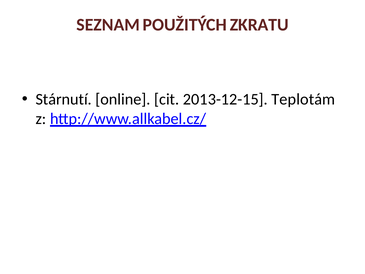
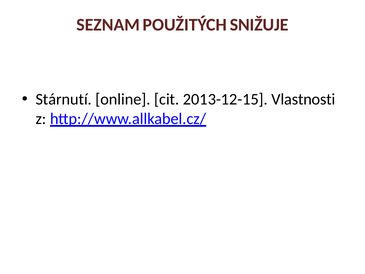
ZKRATU: ZKRATU -> SNIŽUJE (259, 25)
Teplotám: Teplotám -> Vlastnosti (303, 99)
